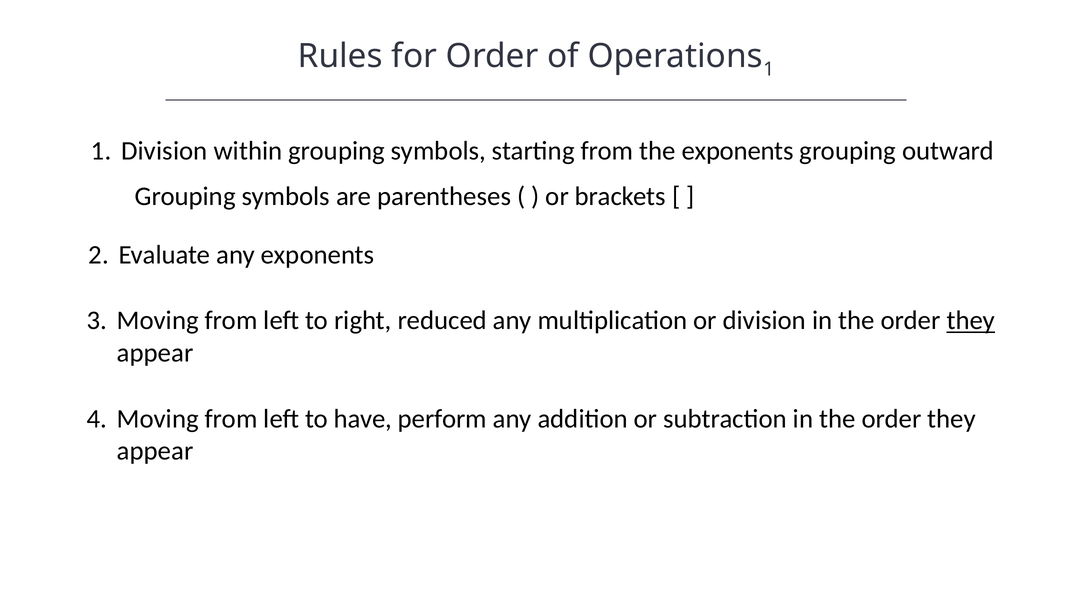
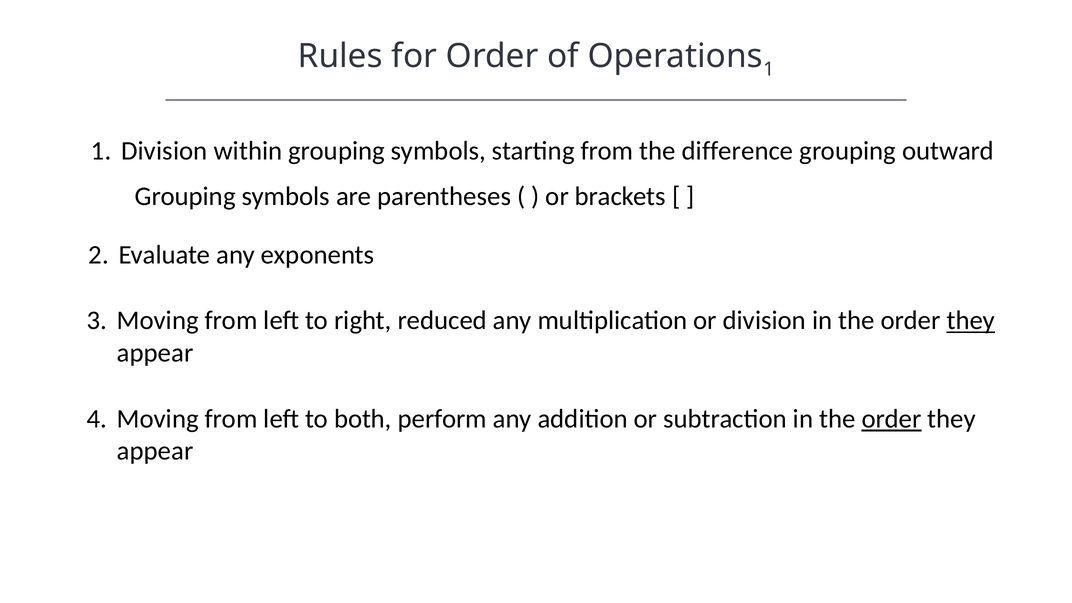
the exponents: exponents -> difference (738, 151)
have: have -> both (363, 419)
order underline: none -> present (892, 419)
